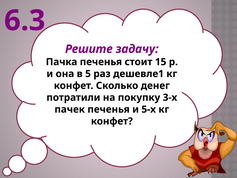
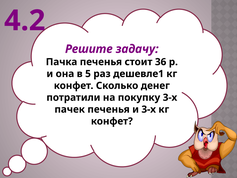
6.3: 6.3 -> 4.2 (25, 21)
15: 15 -> 36 (161, 62)
и 5-х: 5-х -> 3-х (149, 109)
